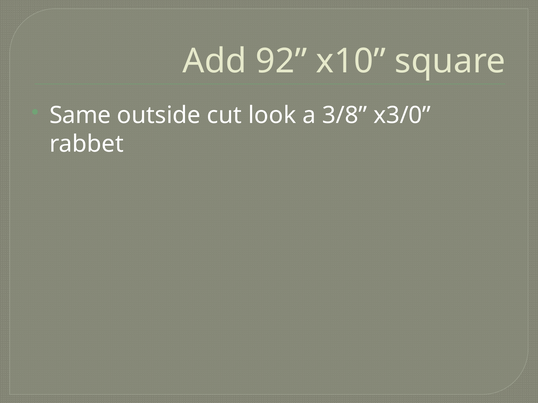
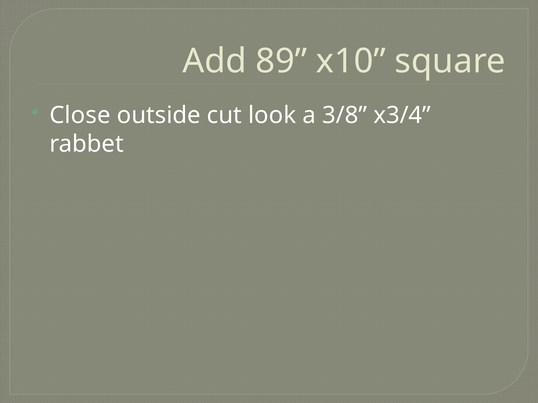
92: 92 -> 89 (281, 61)
Same: Same -> Close (80, 116)
x3/0: x3/0 -> x3/4 (402, 116)
